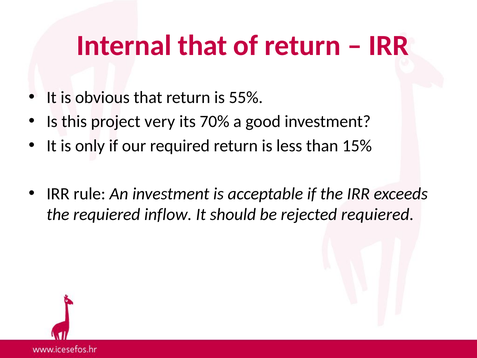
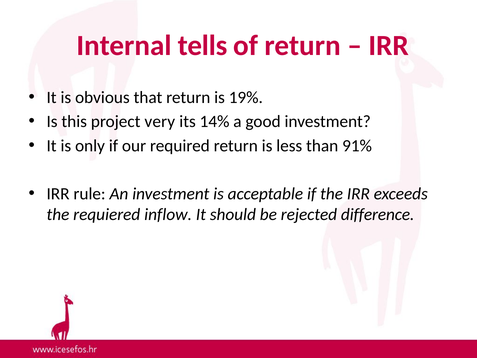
Internal that: that -> tells (203, 45)
55%: 55% -> 19% (246, 97)
70%: 70% -> 14% (215, 121)
15%: 15% -> 91% (357, 146)
rejected requiered: requiered -> difference (378, 214)
